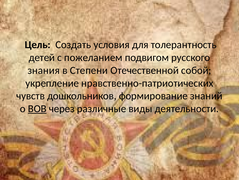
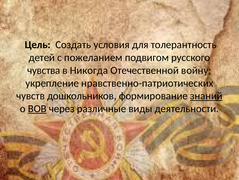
знания: знания -> чувства (44, 70)
Степени: Степени -> Никогда (89, 70)
собой: собой -> войну (196, 70)
знаний underline: none -> present (206, 96)
